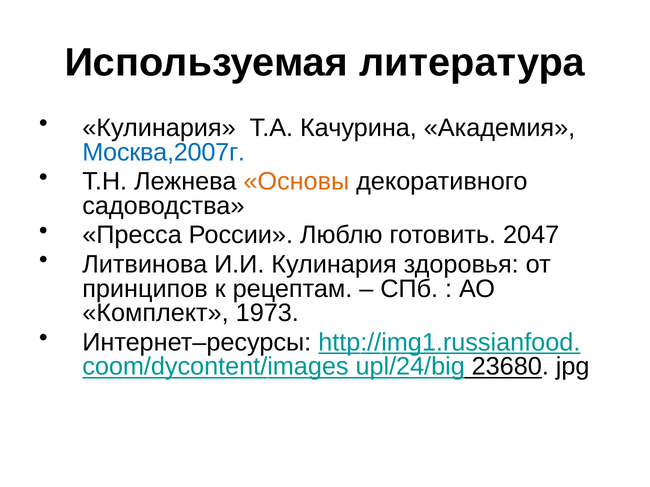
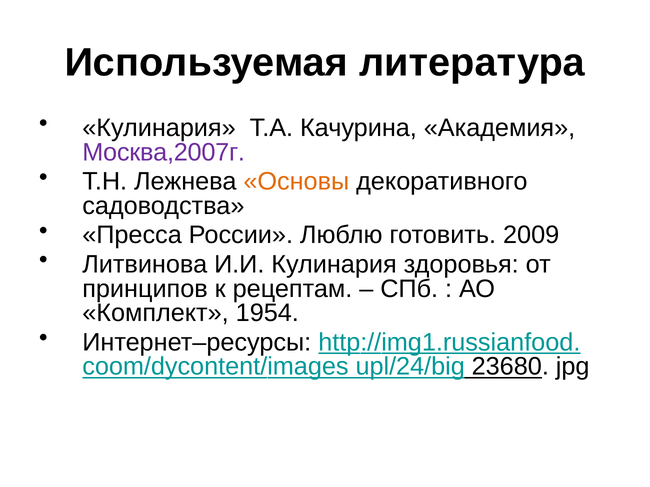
Москва,2007г colour: blue -> purple (164, 152)
2047: 2047 -> 2009 (531, 235)
1973: 1973 -> 1954 (267, 313)
